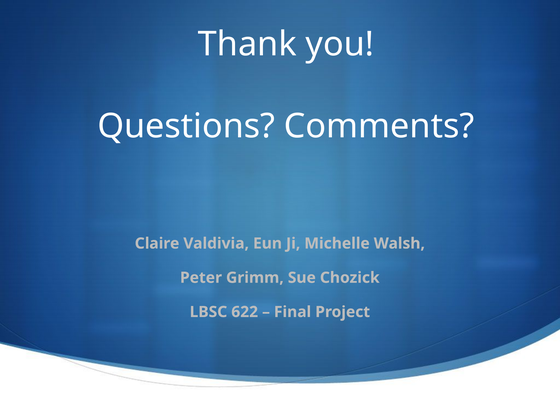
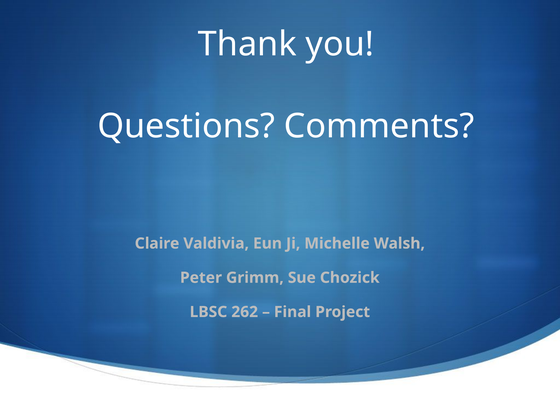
622: 622 -> 262 (245, 312)
